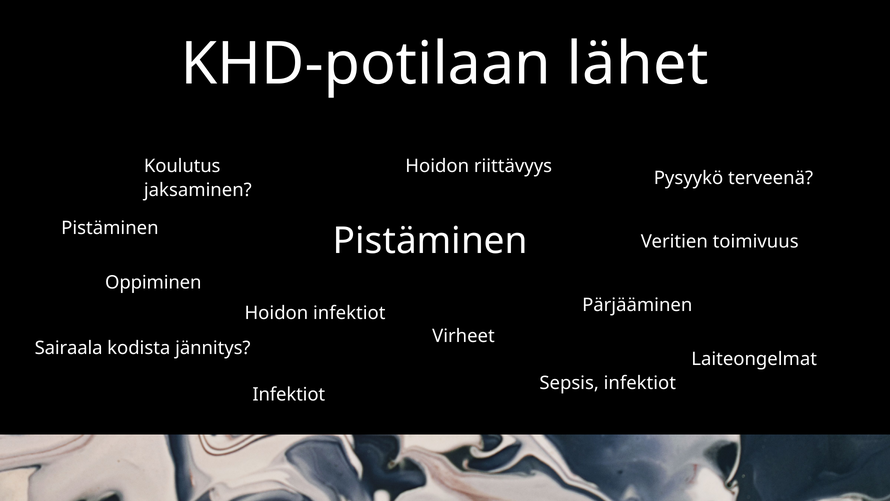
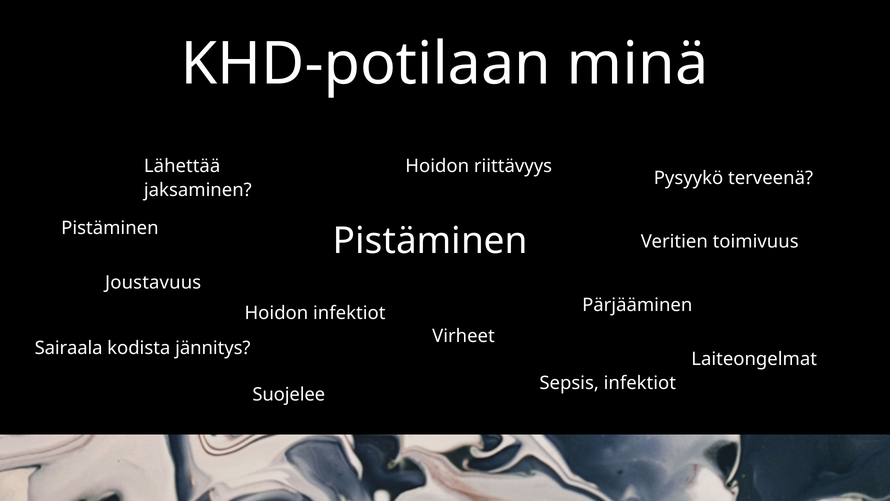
lähet: lähet -> minä (638, 64)
Koulutus: Koulutus -> Lähettää (182, 166)
Oppiminen: Oppiminen -> Joustavuus (153, 282)
Infektiot: Infektiot -> Suojelee (289, 394)
